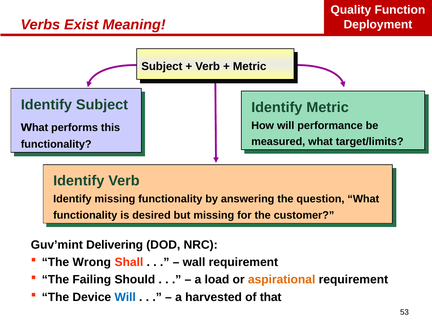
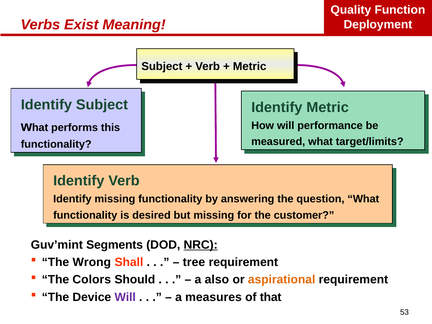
Delivering: Delivering -> Segments (115, 245)
NRC underline: none -> present (201, 245)
wall: wall -> tree (194, 262)
Failing: Failing -> Colors (92, 280)
load: load -> also (217, 280)
Will colour: blue -> purple (125, 297)
harvested: harvested -> measures (214, 297)
